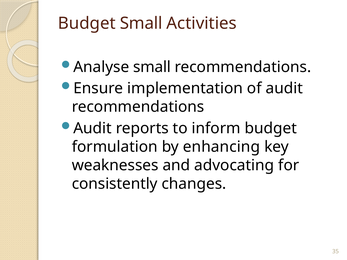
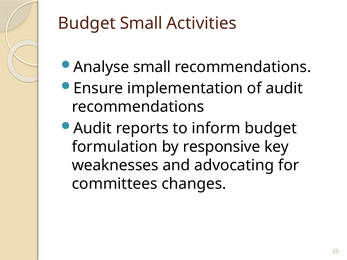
enhancing: enhancing -> responsive (222, 147)
consistently: consistently -> committees (115, 184)
